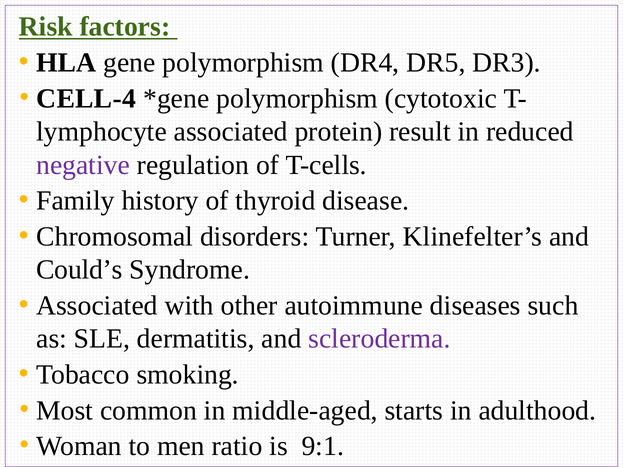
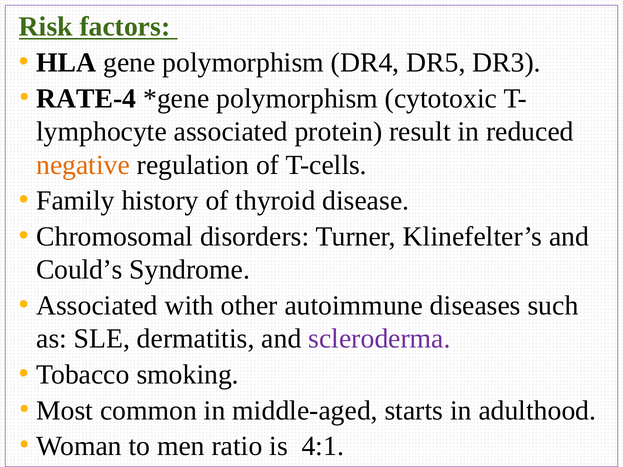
CELL-4: CELL-4 -> RATE-4 (86, 98)
negative colour: purple -> orange (83, 165)
9:1: 9:1 -> 4:1 (323, 446)
